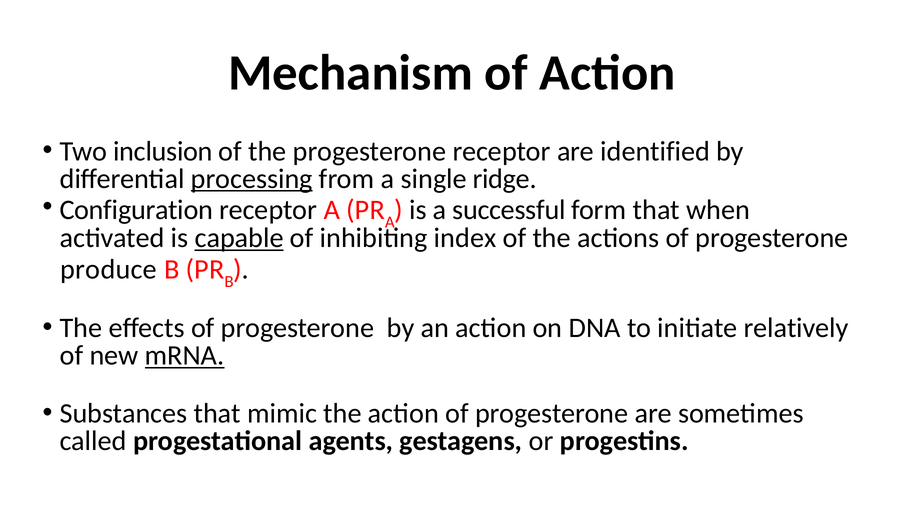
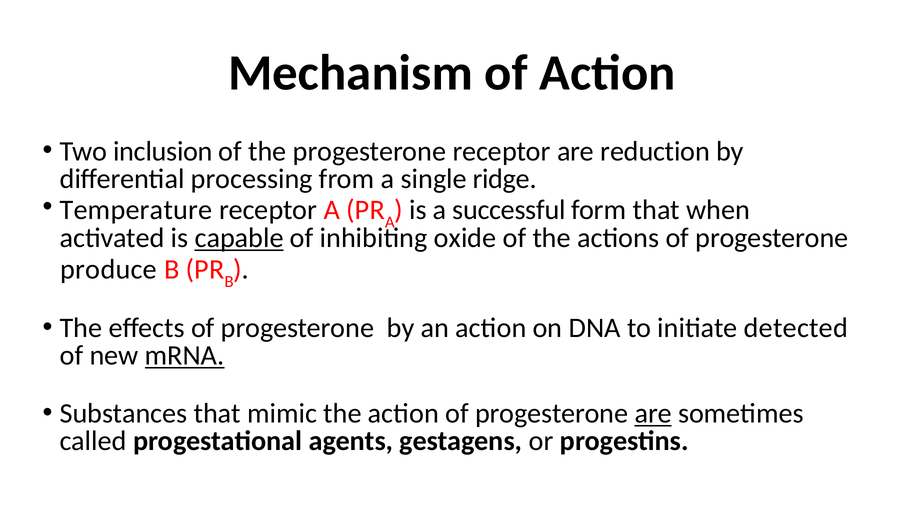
identified: identified -> reduction (655, 151)
processing underline: present -> none (252, 179)
Configuration: Configuration -> Temperature (136, 210)
index: index -> oxide (465, 238)
relatively: relatively -> detected (796, 328)
are underline: none -> present (653, 414)
